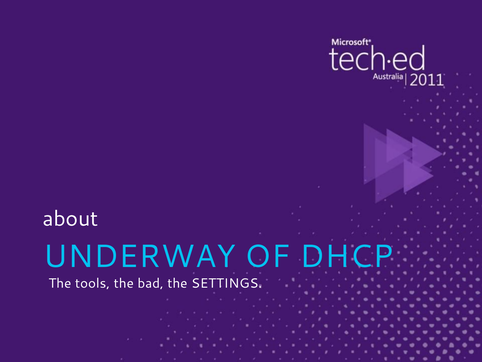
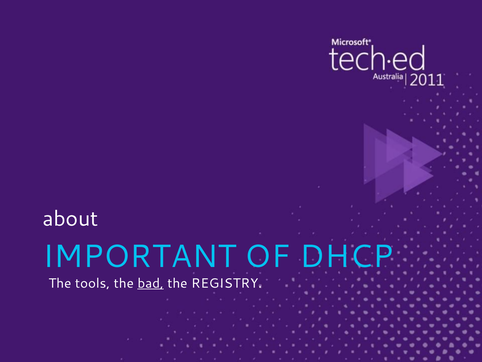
UNDERWAY: UNDERWAY -> IMPORTANT (140, 256)
bad underline: none -> present (151, 283)
SETTINGS: SETTINGS -> REGISTRY (227, 283)
